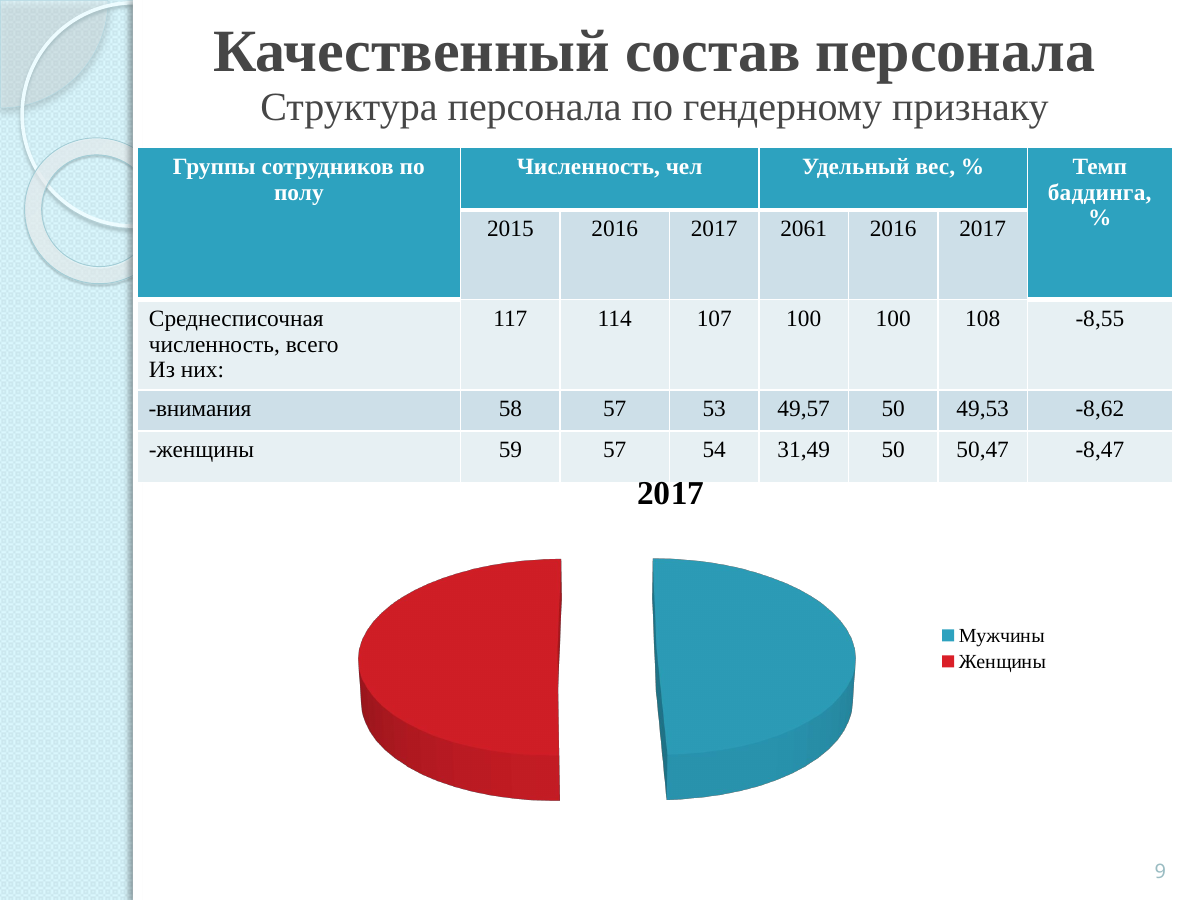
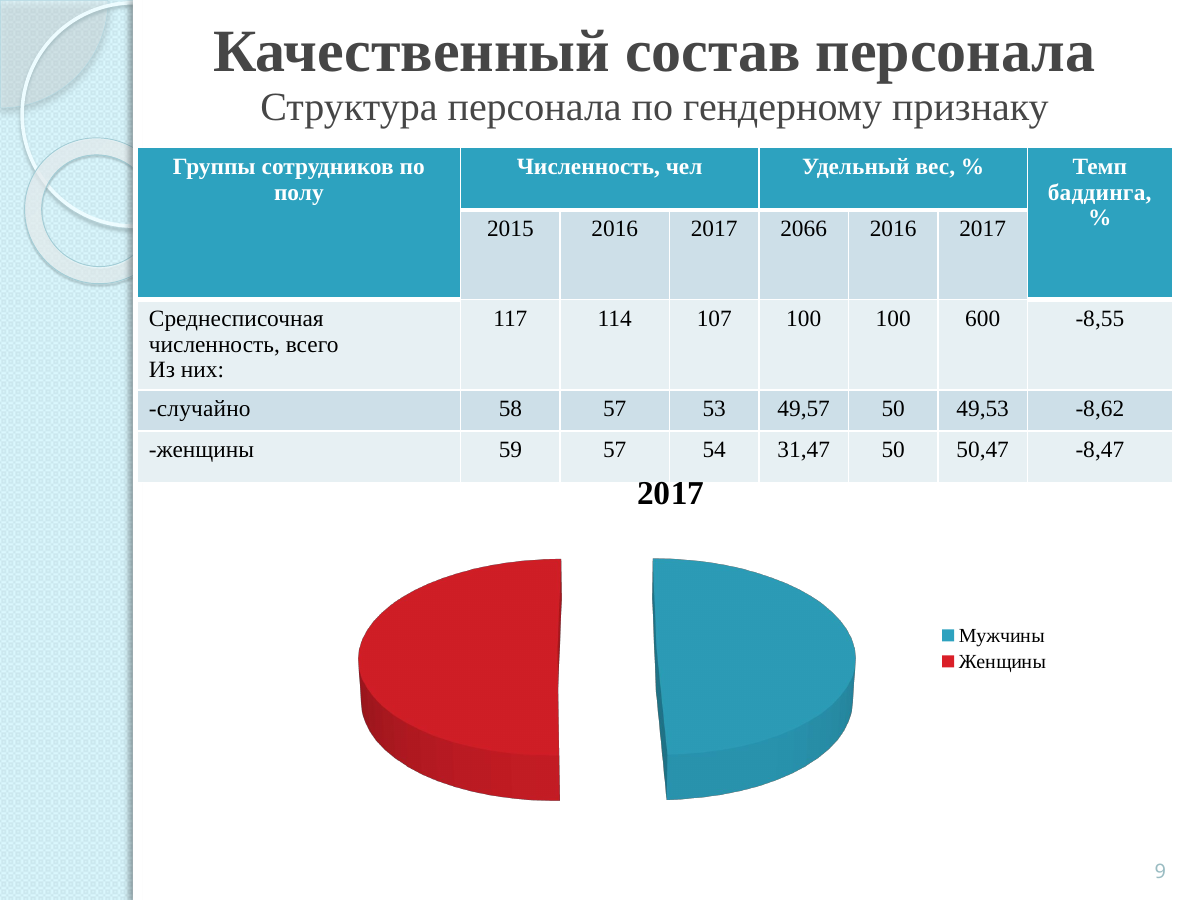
2061: 2061 -> 2066 (804, 229)
108: 108 -> 600 (983, 319)
внимания: внимания -> случайно (200, 409)
31,49: 31,49 -> 31,47 (804, 450)
